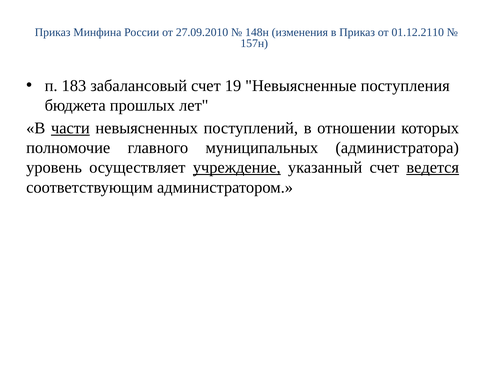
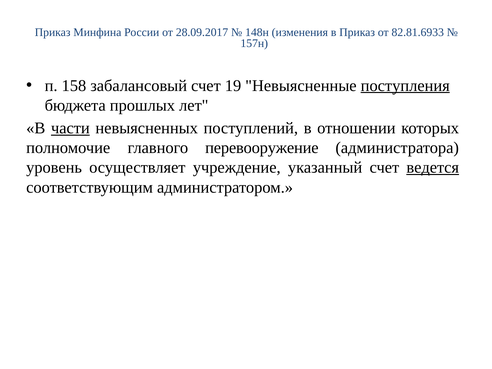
27.09.2010: 27.09.2010 -> 28.09.2017 (202, 32)
01.12.2110: 01.12.2110 -> 82.81.6933 (418, 32)
183: 183 -> 158 (74, 86)
поступления underline: none -> present (405, 86)
муниципальных: муниципальных -> перевооружение (262, 148)
учреждение underline: present -> none (237, 168)
